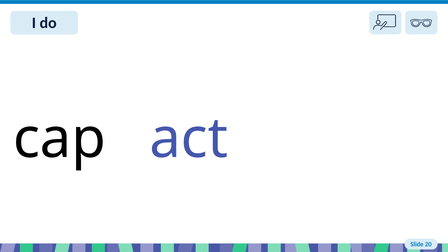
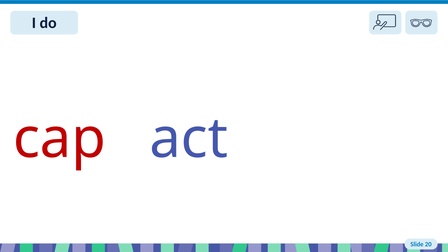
cap colour: black -> red (59, 139)
